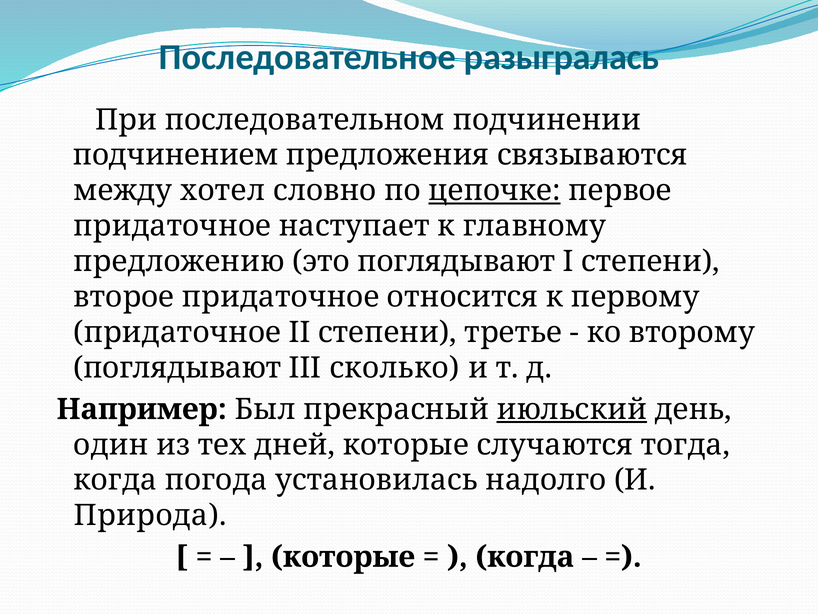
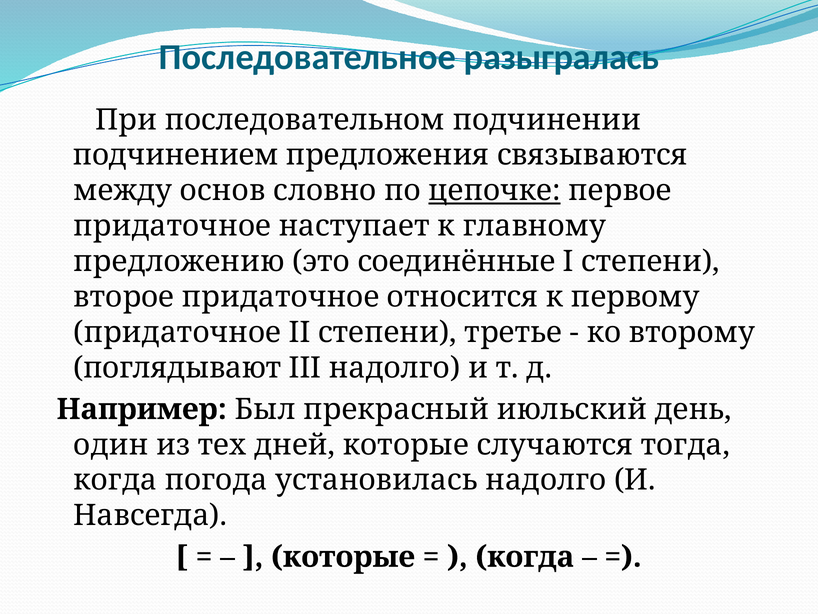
хотел: хотел -> основ (223, 191)
это поглядывают: поглядывают -> соединённые (456, 261)
III сколько: сколько -> надолго (395, 368)
июльский underline: present -> none (572, 409)
Природа: Природа -> Навсегда (150, 515)
